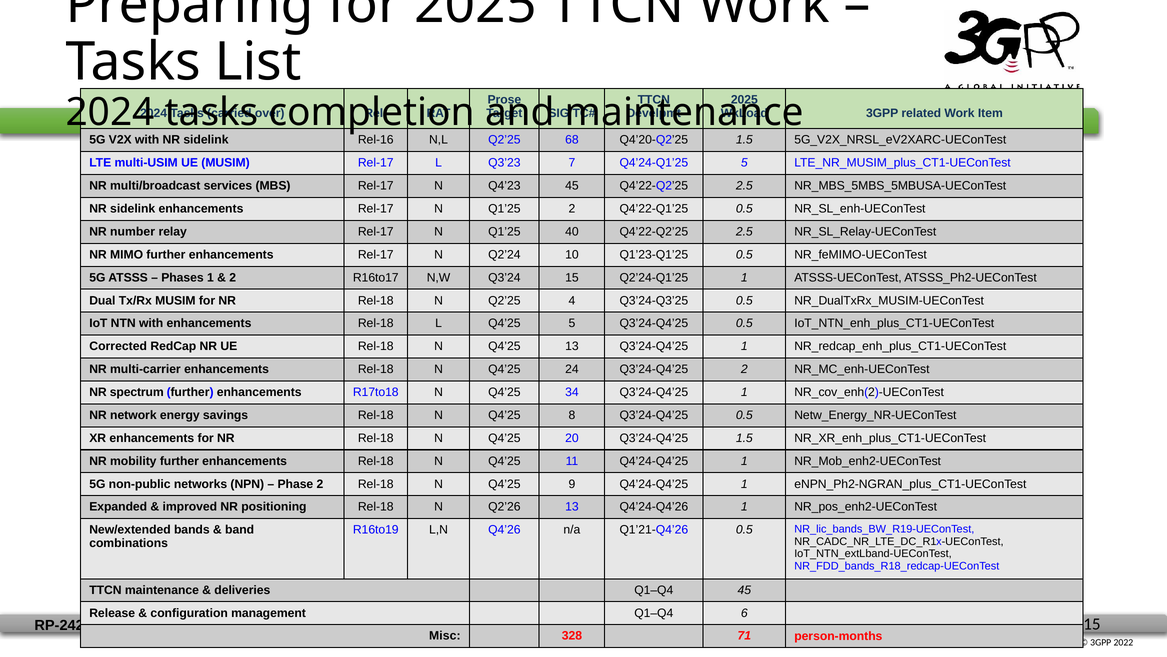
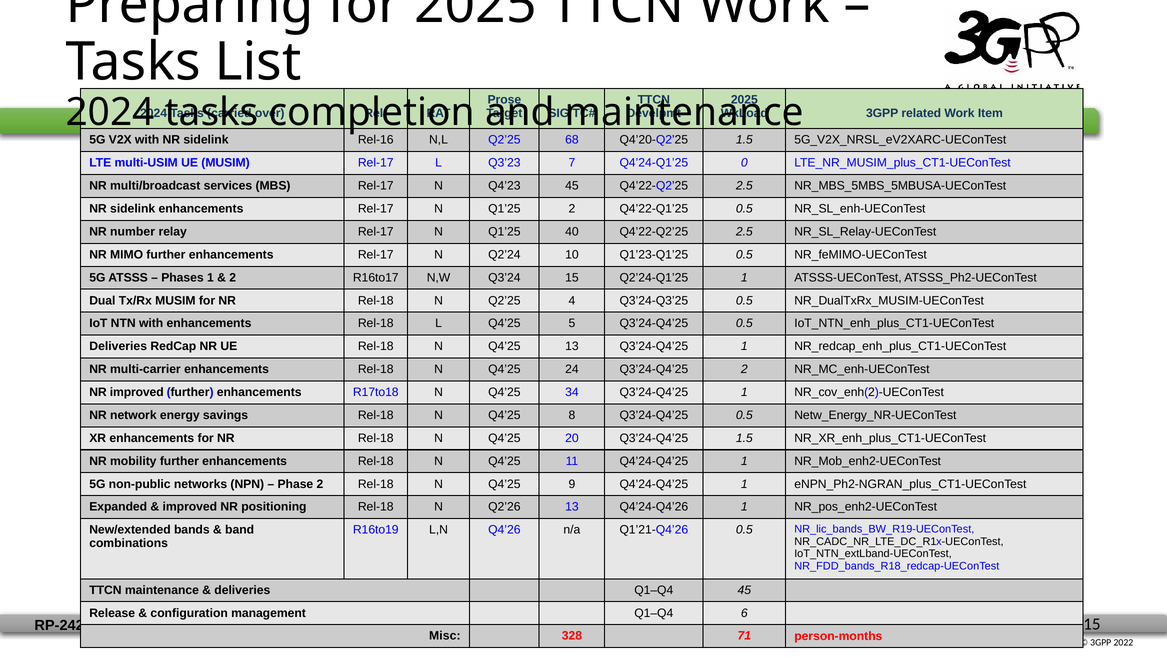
Q4’24-Q1’25 5: 5 -> 0 (744, 163)
Corrected: Corrected -> Deliveries (118, 346)
NR spectrum: spectrum -> improved (137, 392)
